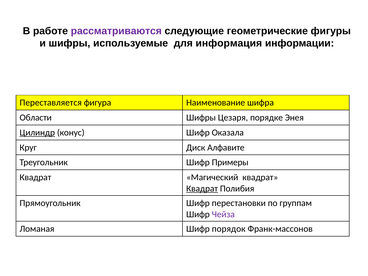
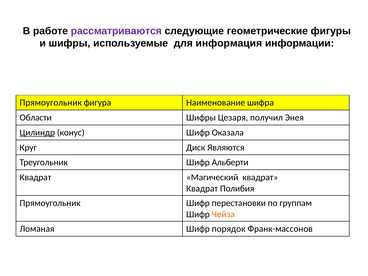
Переставляется: Переставляется -> Прямоугольник (51, 103)
порядке: порядке -> получил (266, 118)
Алфавите: Алфавите -> Являются (226, 147)
Примеры: Примеры -> Альберти (230, 162)
Квадрат underline: present -> none (202, 189)
Чейза colour: purple -> orange (223, 214)
